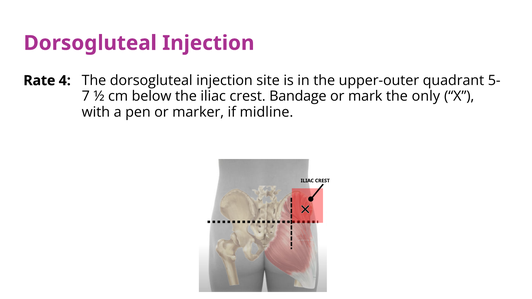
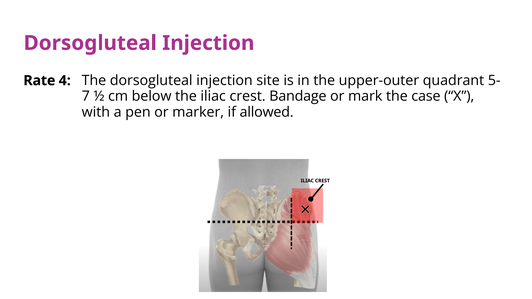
only: only -> case (426, 96)
midline: midline -> allowed (267, 112)
